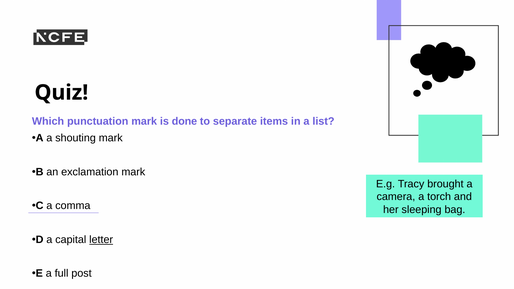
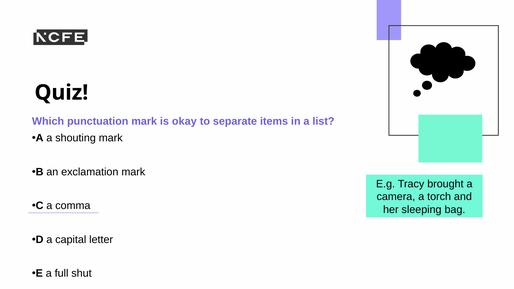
done: done -> okay (184, 121)
letter underline: present -> none (101, 240)
post: post -> shut (82, 274)
